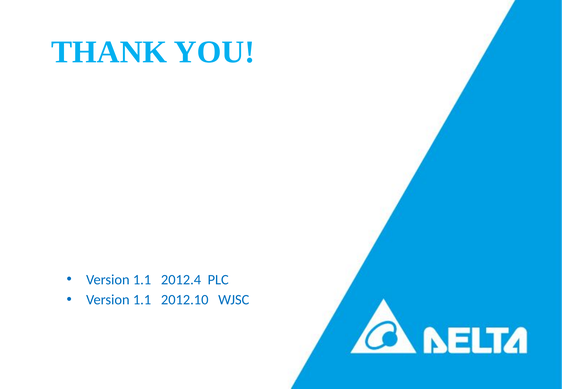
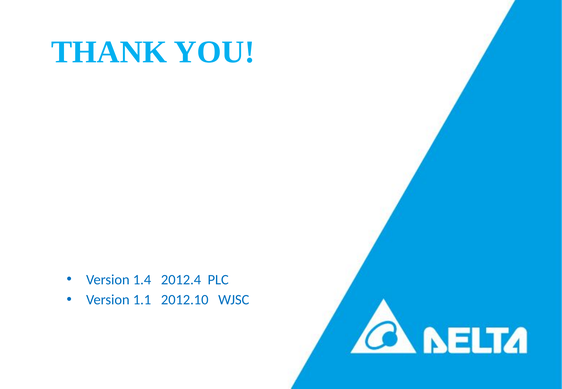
1.1: 1.1 -> 1.4 (142, 280)
